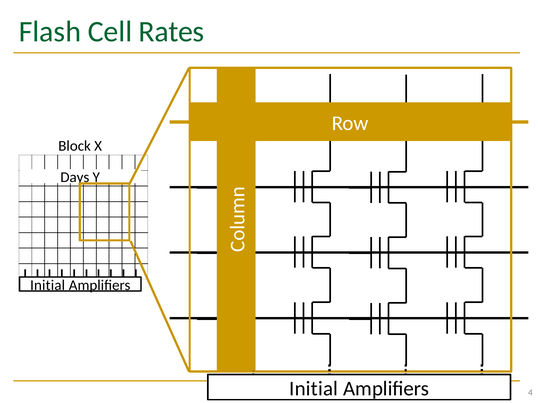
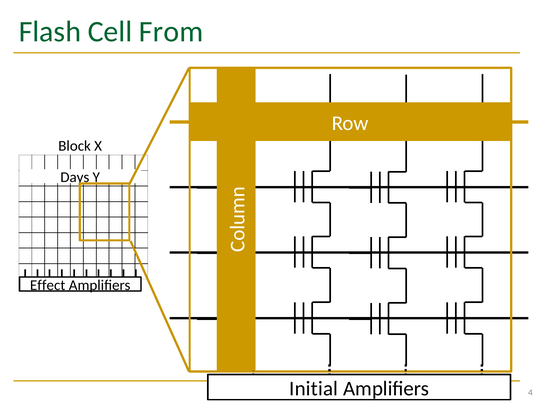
Rates: Rates -> From (171, 32)
Initial: Initial -> Effect (48, 285)
